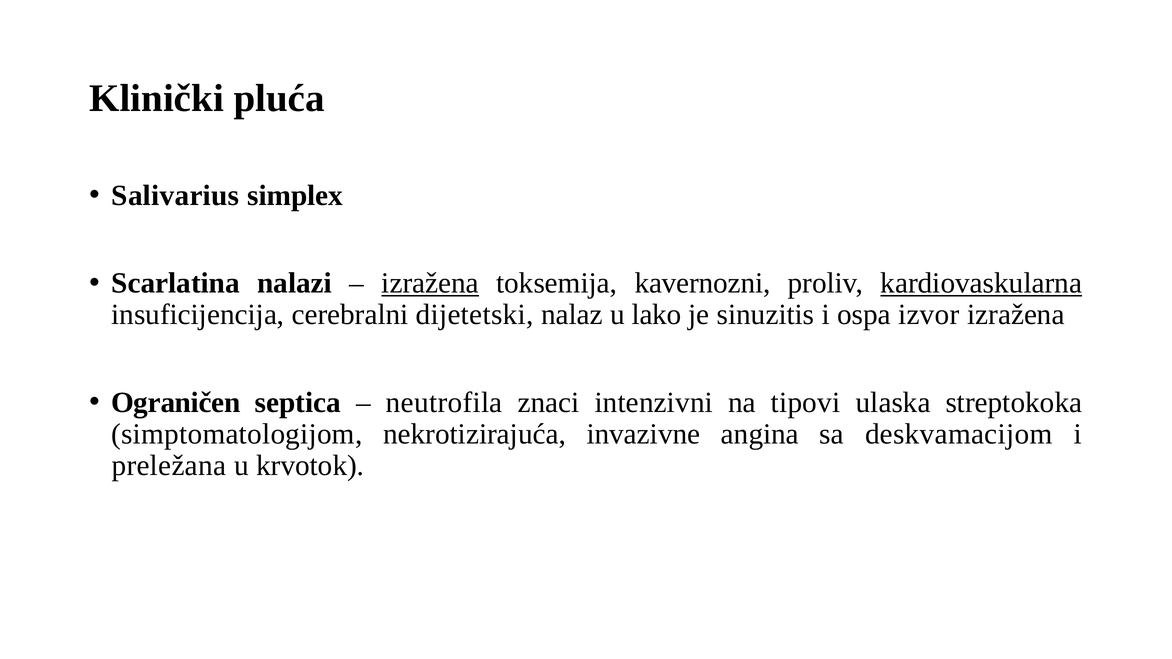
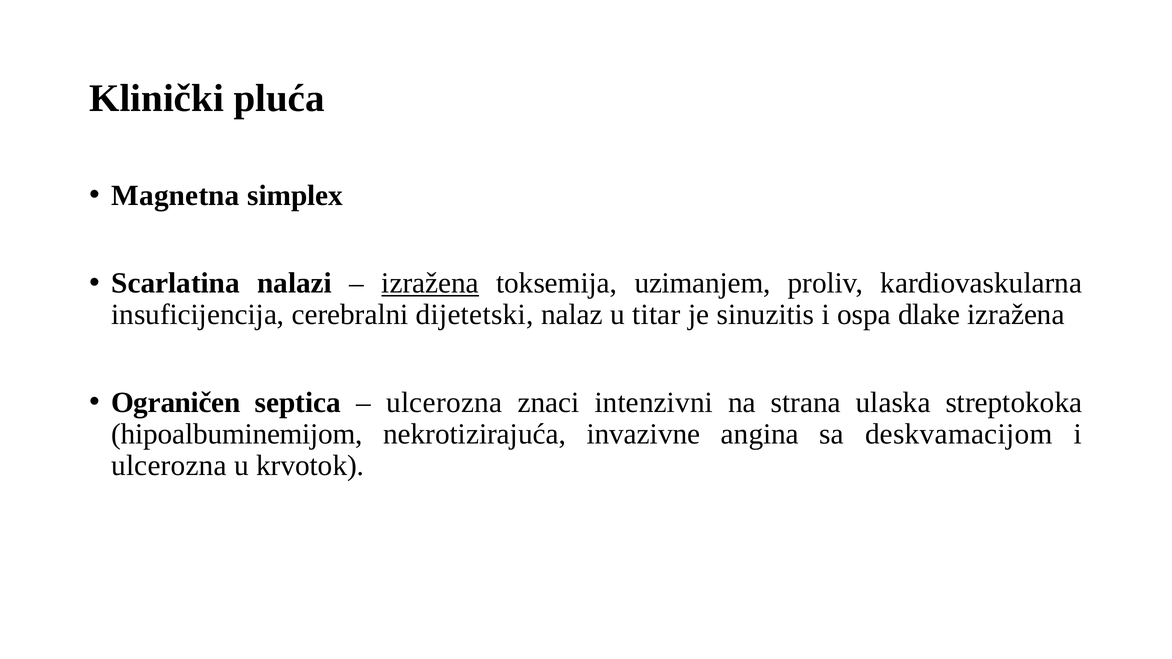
Salivarius: Salivarius -> Magnetna (175, 196)
kavernozni: kavernozni -> uzimanjem (703, 283)
kardiovaskularna underline: present -> none (981, 283)
lako: lako -> titar (656, 315)
izvor: izvor -> dlake (929, 315)
neutrofila: neutrofila -> ulcerozna (444, 403)
tipovi: tipovi -> strana (806, 403)
simptomatologijom: simptomatologijom -> hipoalbuminemijom (237, 434)
preležana: preležana -> ulcerozna (169, 466)
